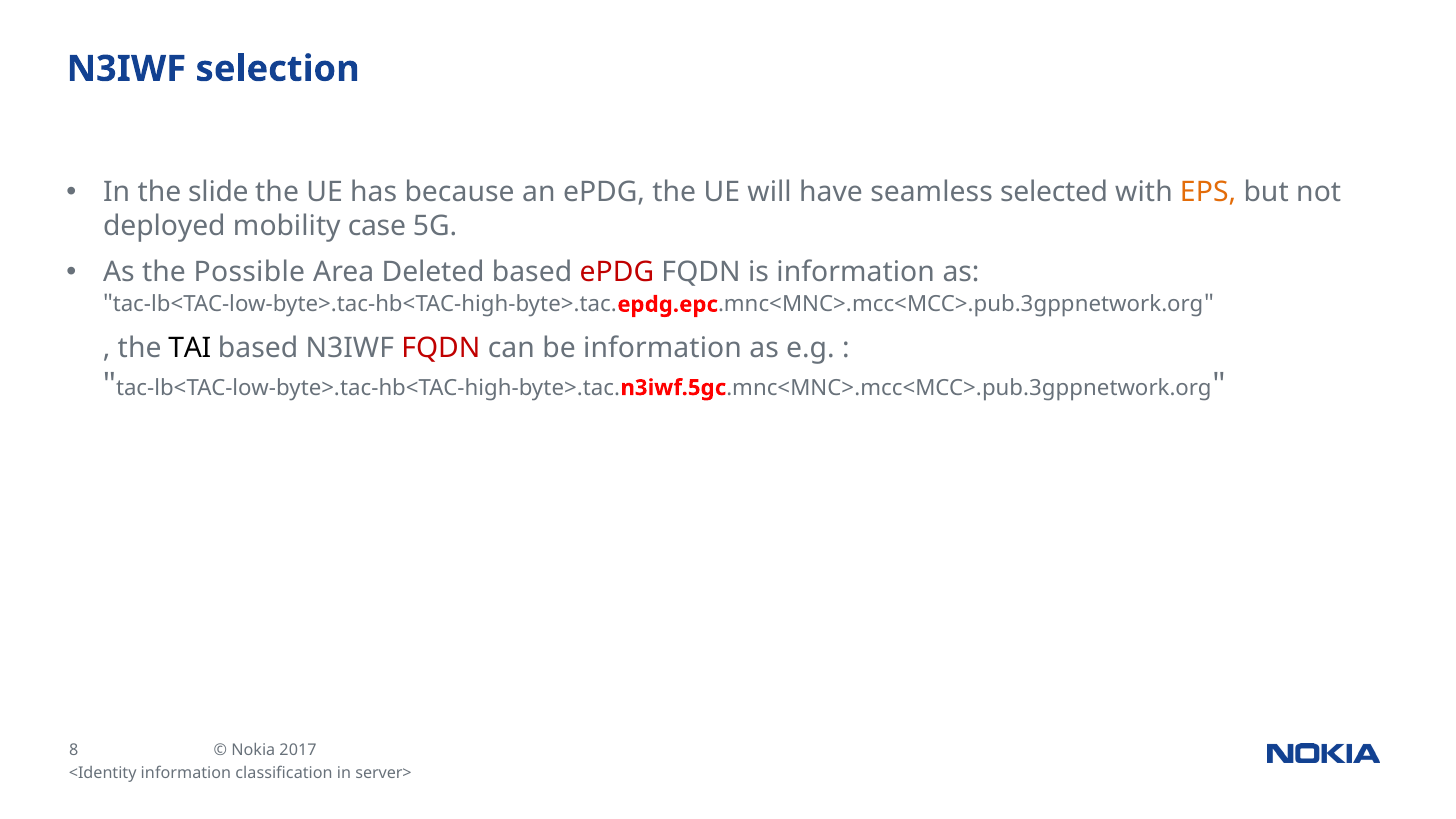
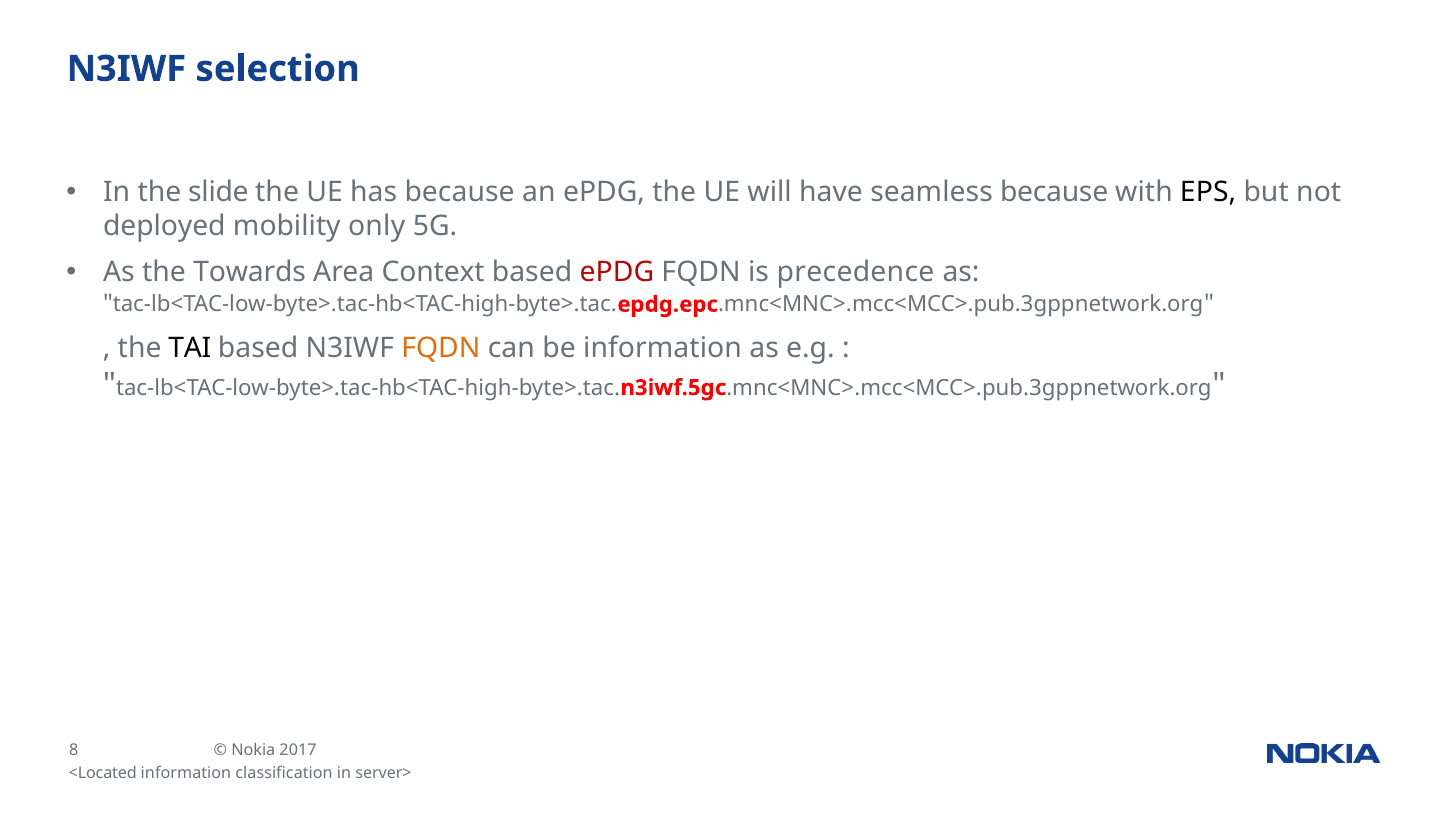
seamless selected: selected -> because (1054, 192)
EPS colour: orange -> black (1208, 192)
case: case -> only (377, 226)
Possible: Possible -> Towards (250, 273)
Deleted: Deleted -> Context (433, 273)
is information: information -> precedence (856, 273)
FQDN colour: red -> orange (441, 348)
<Identity: <Identity -> <Located (103, 773)
